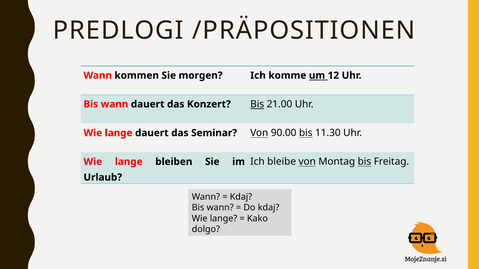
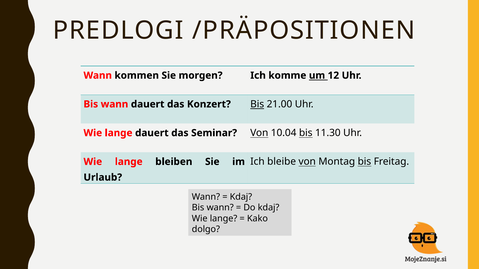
90.00: 90.00 -> 10.04 (284, 133)
